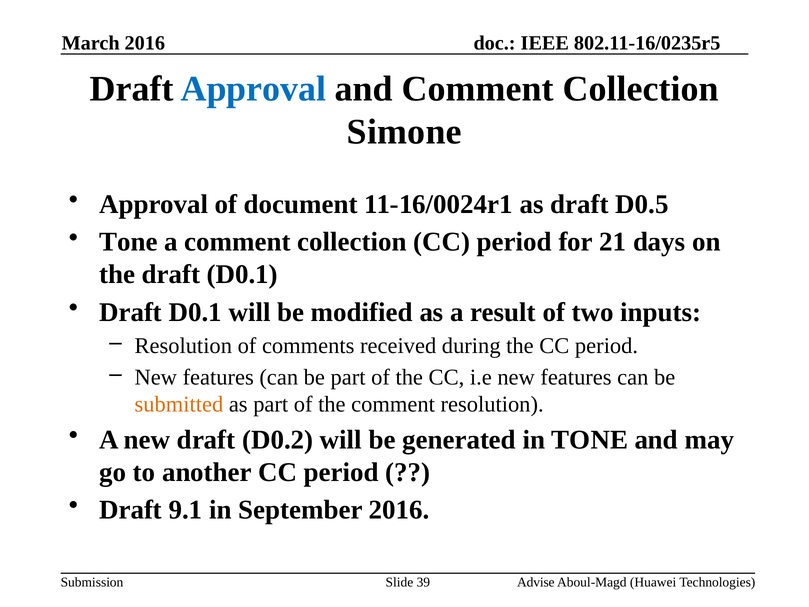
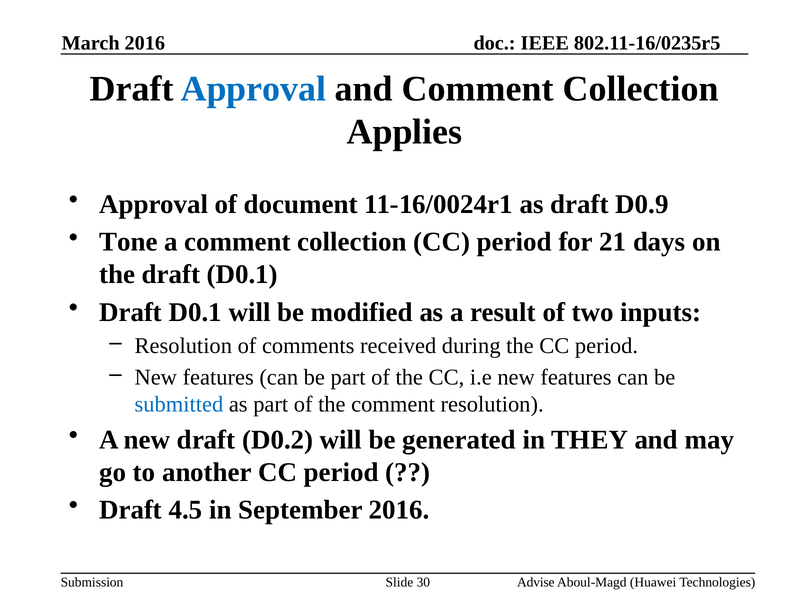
Simone: Simone -> Applies (404, 132)
D0.5: D0.5 -> D0.9 (642, 204)
submitted colour: orange -> blue (179, 404)
in TONE: TONE -> THEY (590, 440)
9.1: 9.1 -> 4.5 (186, 510)
39: 39 -> 30 (423, 582)
